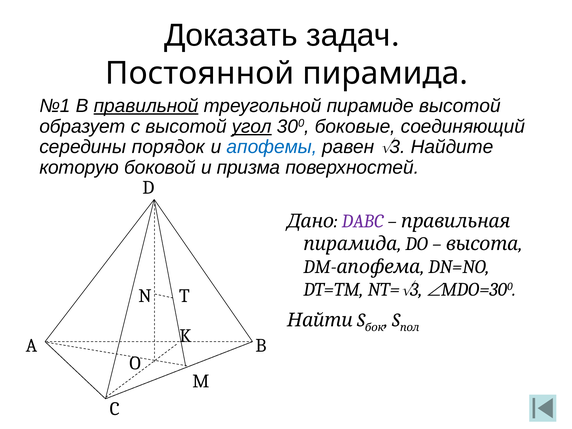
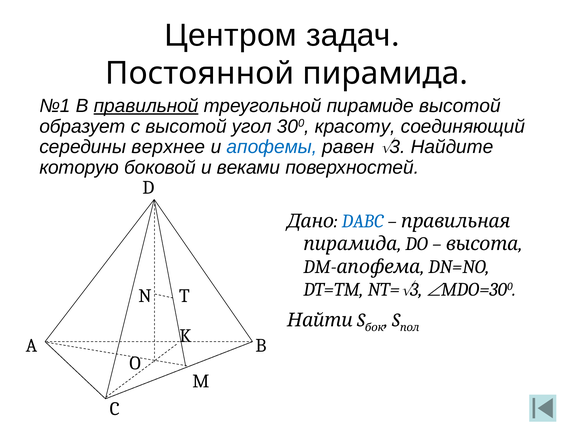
Доказать: Доказать -> Центром (231, 35)
угол underline: present -> none (252, 126)
боковые: боковые -> красоту (355, 126)
порядок: порядок -> верхнее (168, 147)
призма: призма -> веками (249, 168)
DABC colour: purple -> blue (363, 221)
